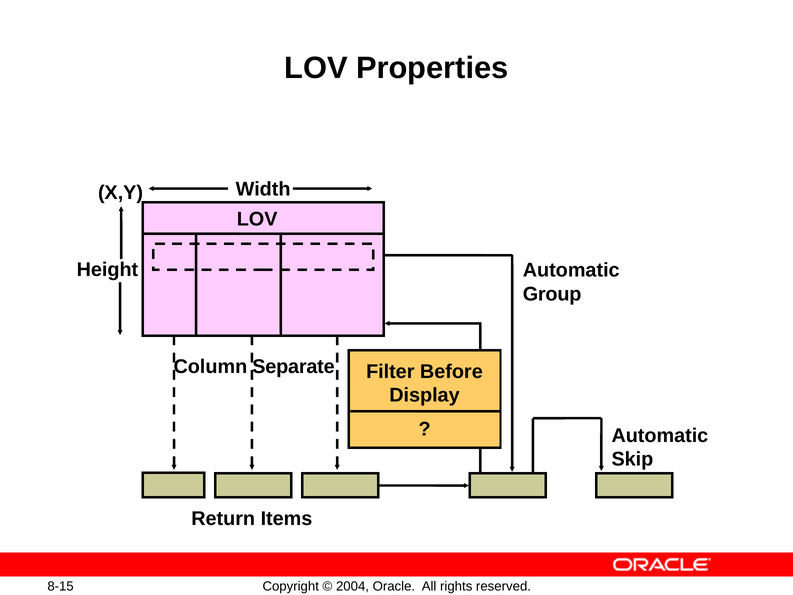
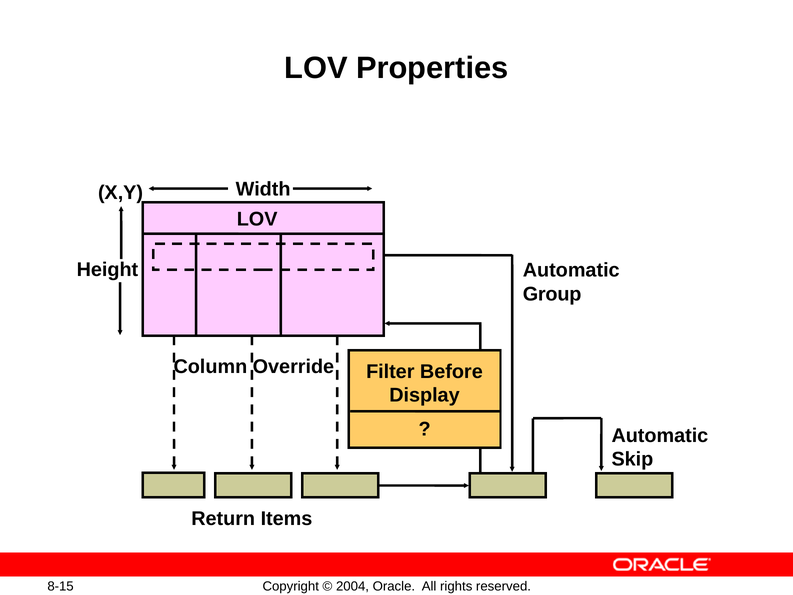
Separate: Separate -> Override (293, 366)
